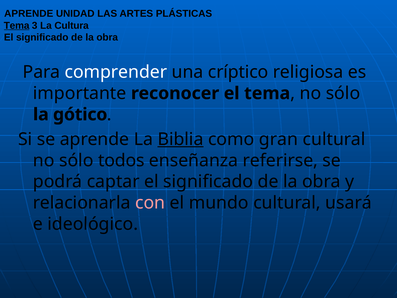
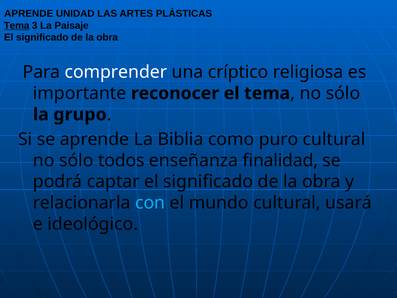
Cultura: Cultura -> Paisaje (72, 25)
gótico: gótico -> grupo (80, 114)
Biblia underline: present -> none (180, 139)
gran: gran -> puro (279, 139)
referirse: referirse -> finalidad (280, 160)
con colour: pink -> light blue (150, 203)
